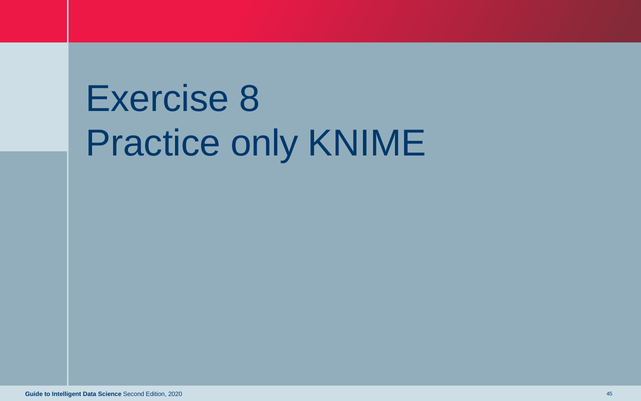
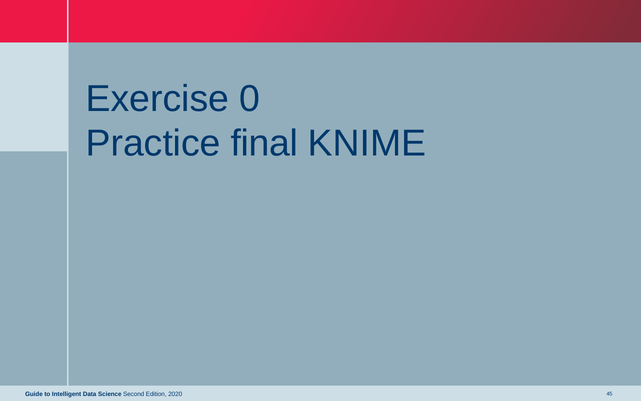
8: 8 -> 0 (250, 99)
only: only -> final (265, 143)
